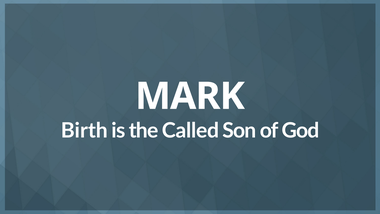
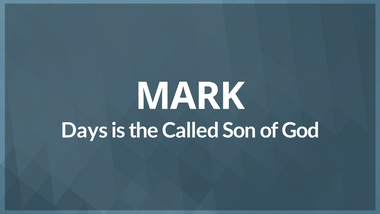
Birth: Birth -> Days (84, 131)
